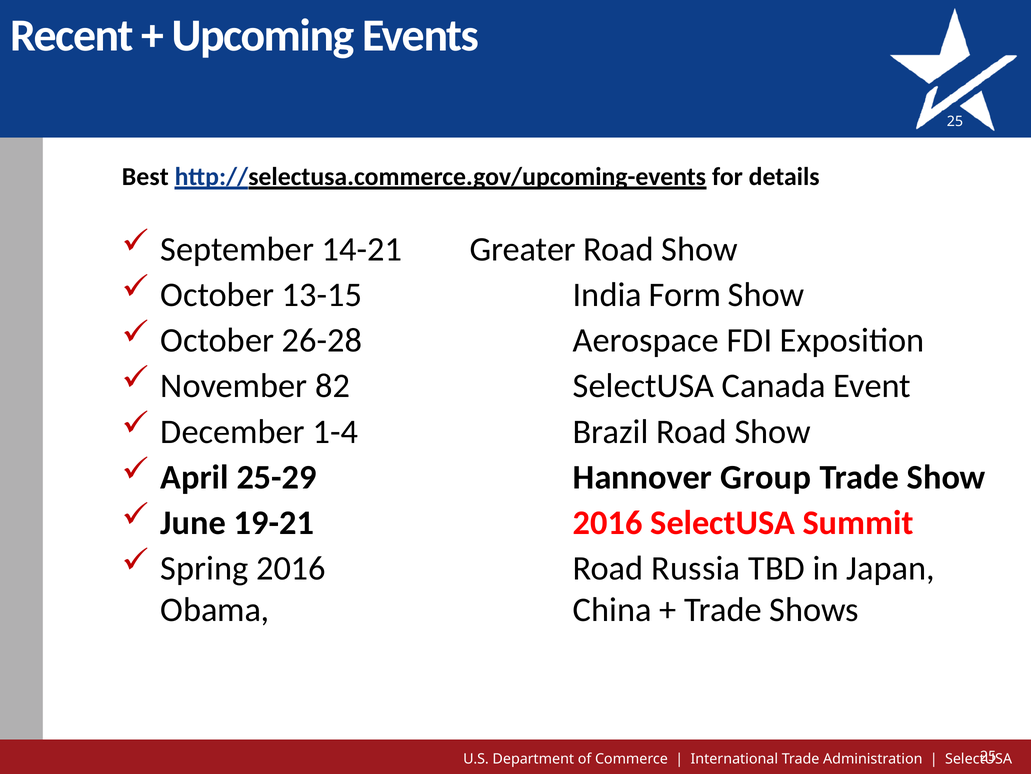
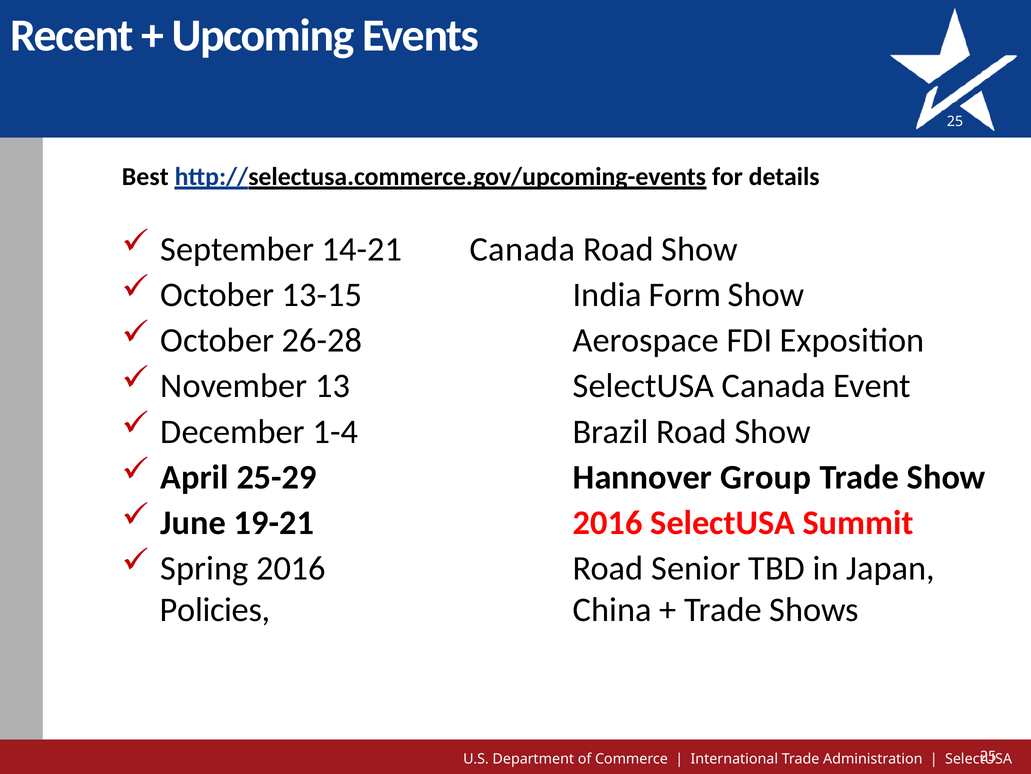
14-21 Greater: Greater -> Canada (522, 249)
82: 82 -> 13 (333, 386)
Russia: Russia -> Senior (696, 568)
Obama: Obama -> Policies (215, 609)
